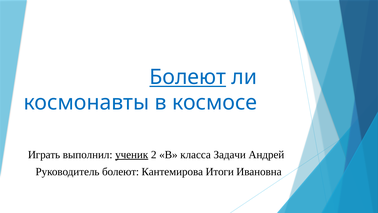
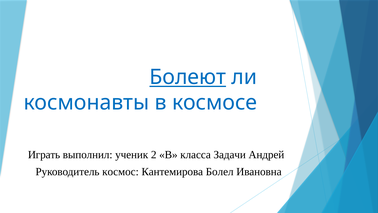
ученик underline: present -> none (132, 154)
Руководитель болеют: болеют -> космос (120, 172)
Итоги: Итоги -> Болел (220, 172)
